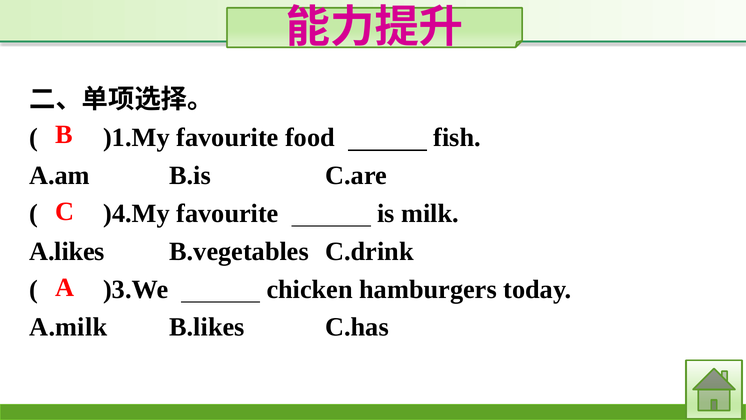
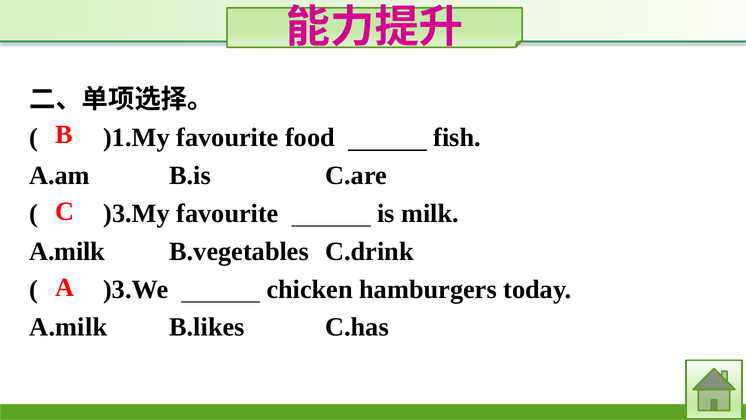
)4.My: )4.My -> )3.My (137, 213)
A.likes: A.likes -> A.milk (67, 251)
